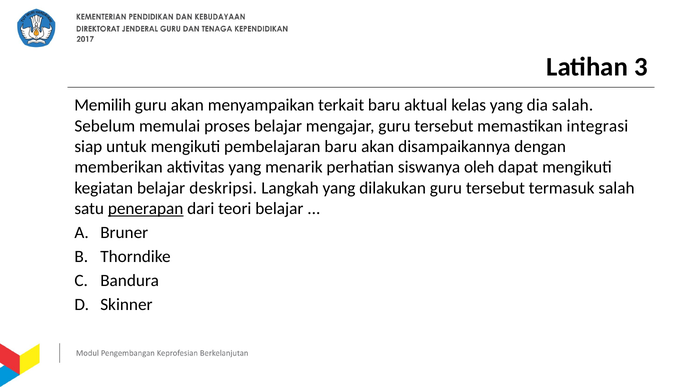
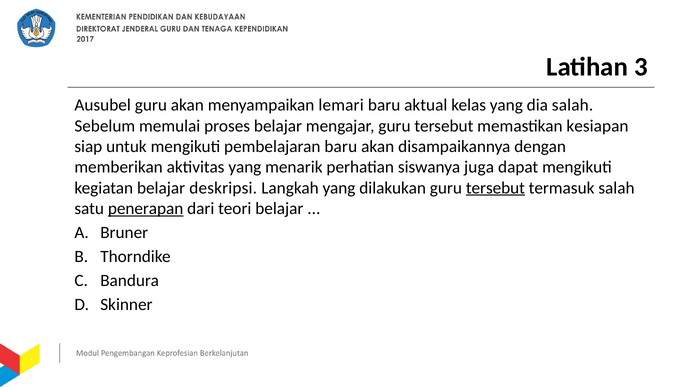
Memilih: Memilih -> Ausubel (103, 105)
terkait: terkait -> lemari (341, 105)
integrasi: integrasi -> kesiapan (597, 126)
oleh: oleh -> juga (479, 167)
tersebut underline: none -> present (495, 188)
